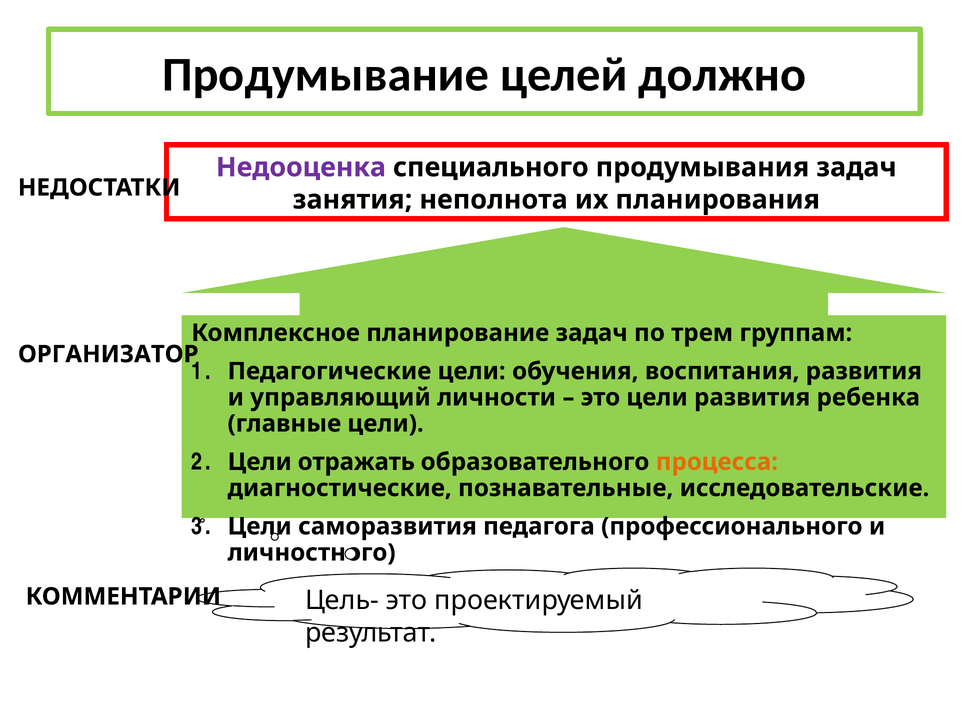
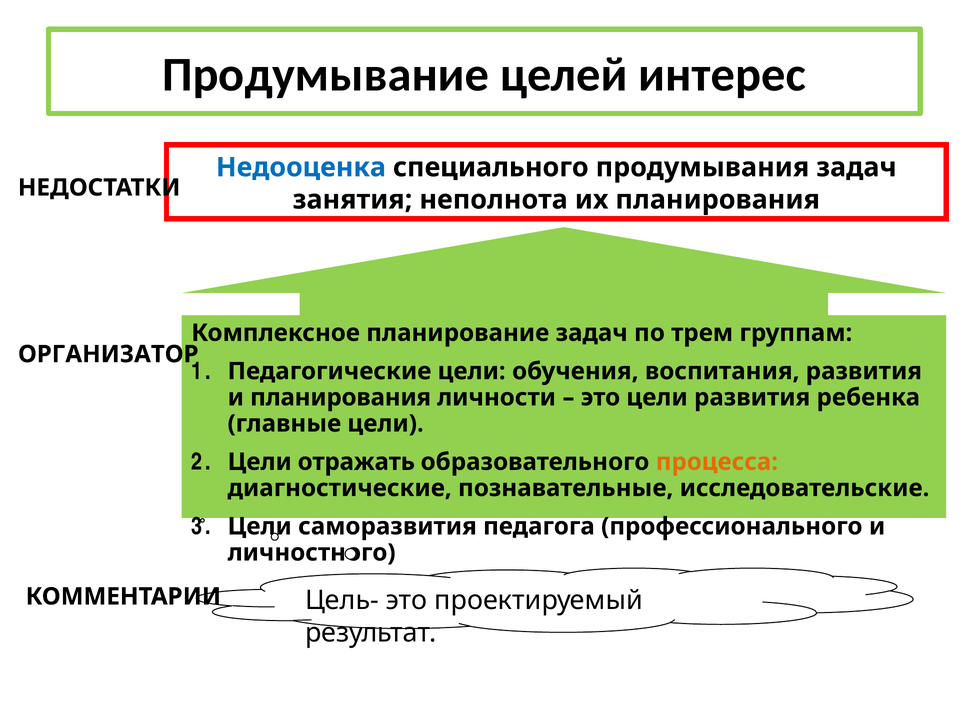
должно: должно -> интерес (722, 75)
Недооценка colour: purple -> blue (301, 167)
и управляющий: управляющий -> планирования (341, 397)
